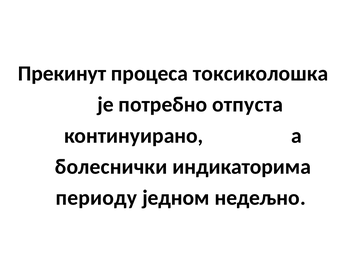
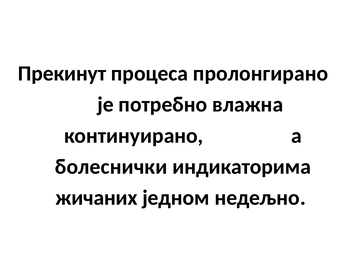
токсиколошка: токсиколошка -> пролонгирано (261, 73)
отпуста: отпуста -> влажна (248, 105)
периоду: периоду -> жичаних (97, 198)
